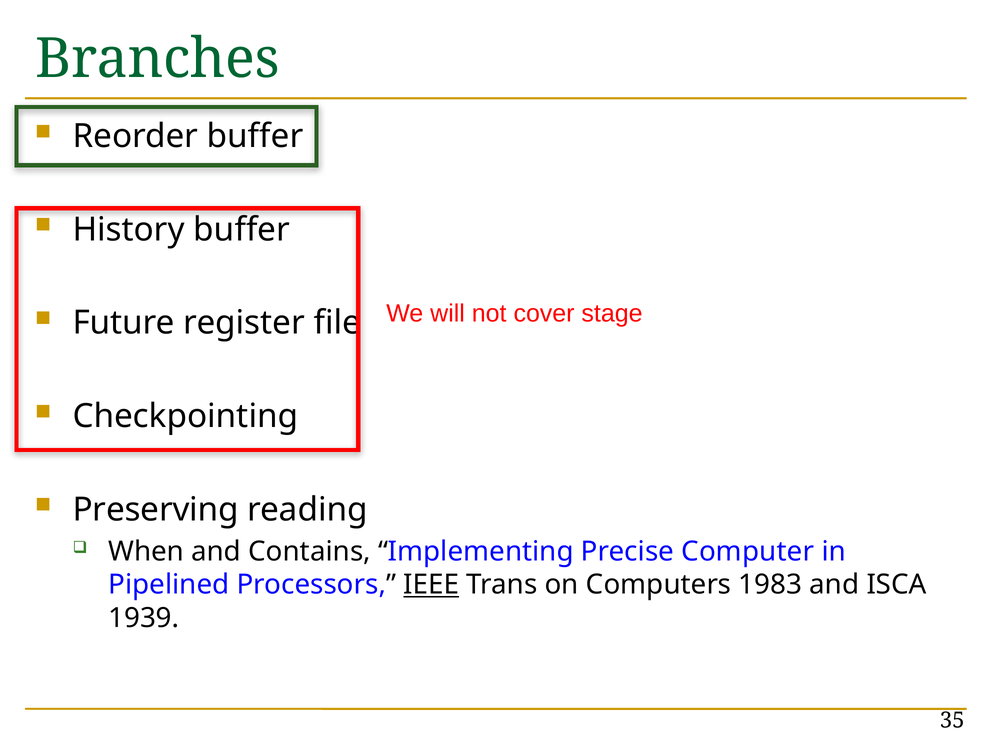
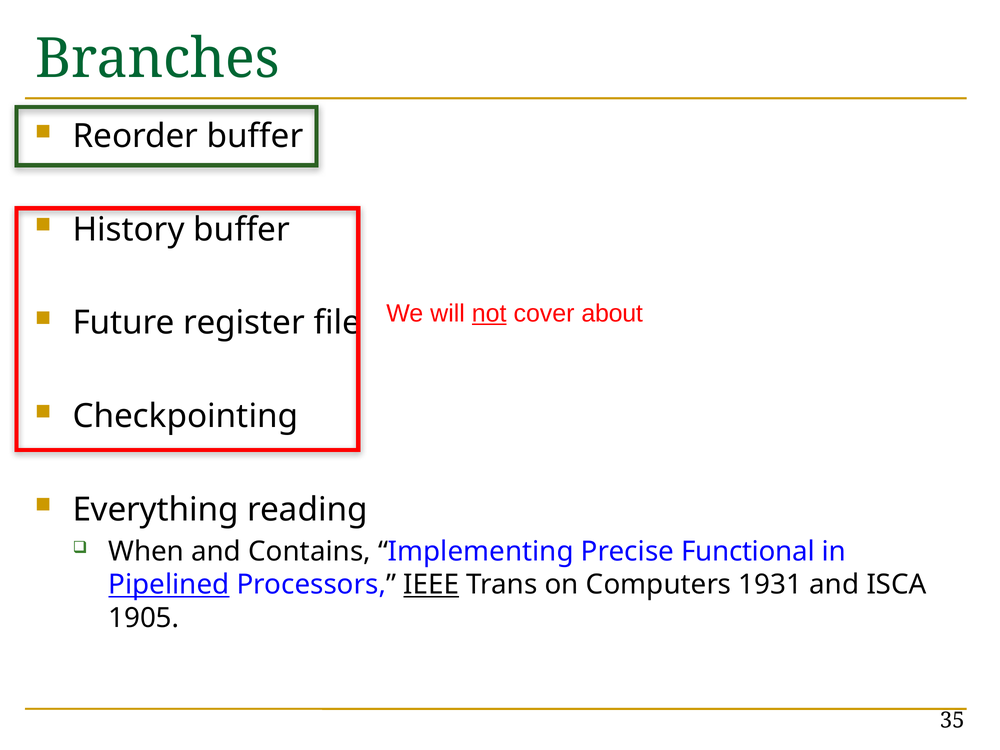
not underline: none -> present (489, 313)
stage: stage -> about (612, 313)
Preserving: Preserving -> Everything (156, 510)
Computer: Computer -> Functional (748, 551)
Pipelined underline: none -> present (169, 585)
1983: 1983 -> 1931 (770, 585)
1939: 1939 -> 1905 (144, 618)
